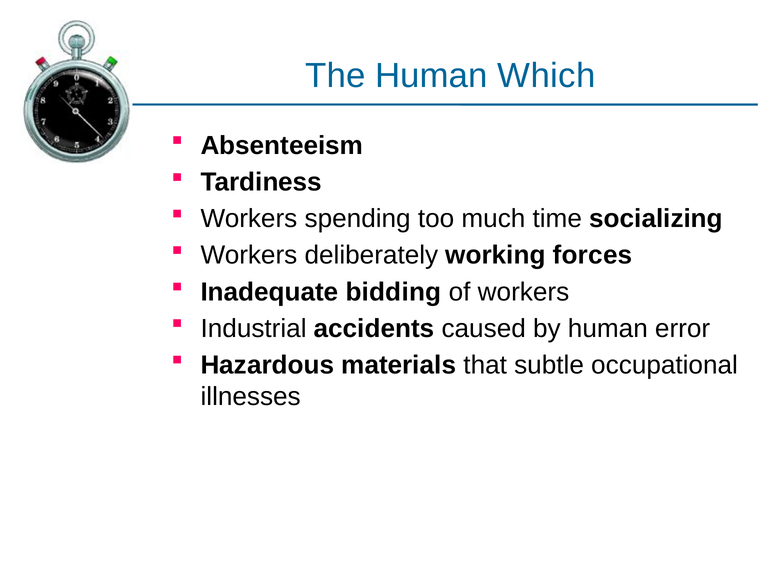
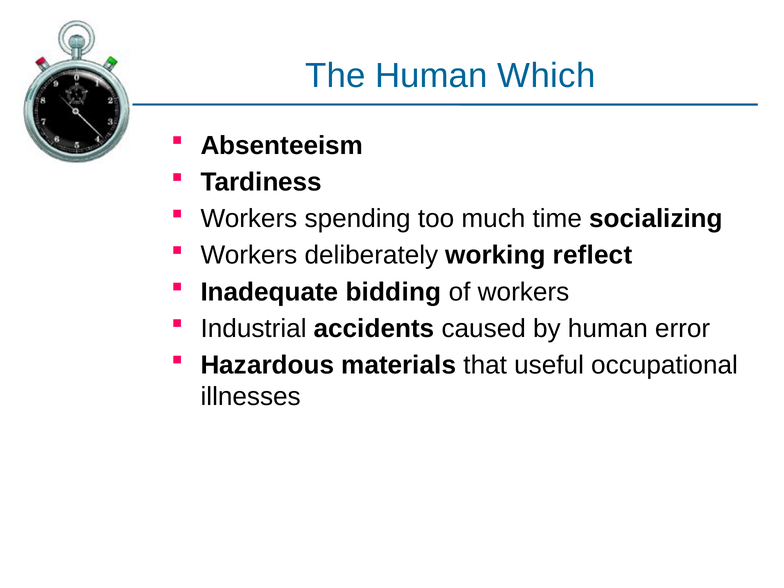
forces: forces -> reflect (593, 255)
subtle: subtle -> useful (549, 365)
